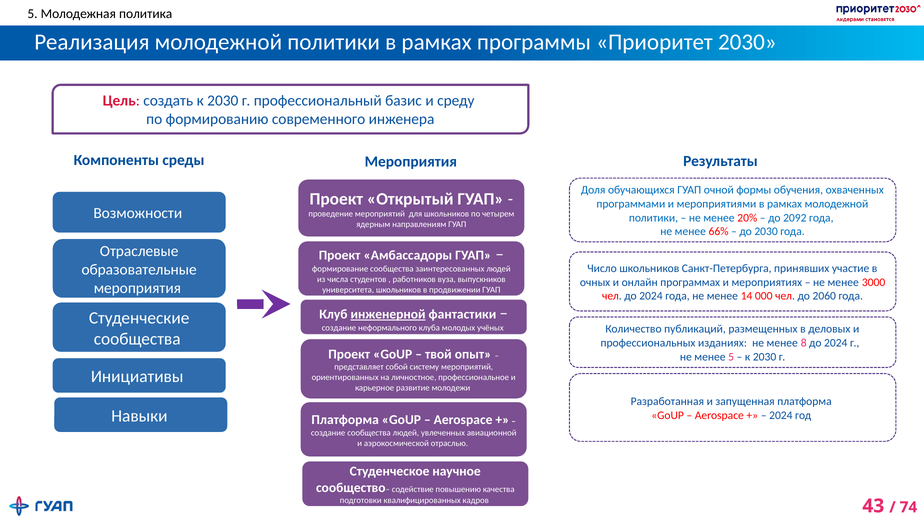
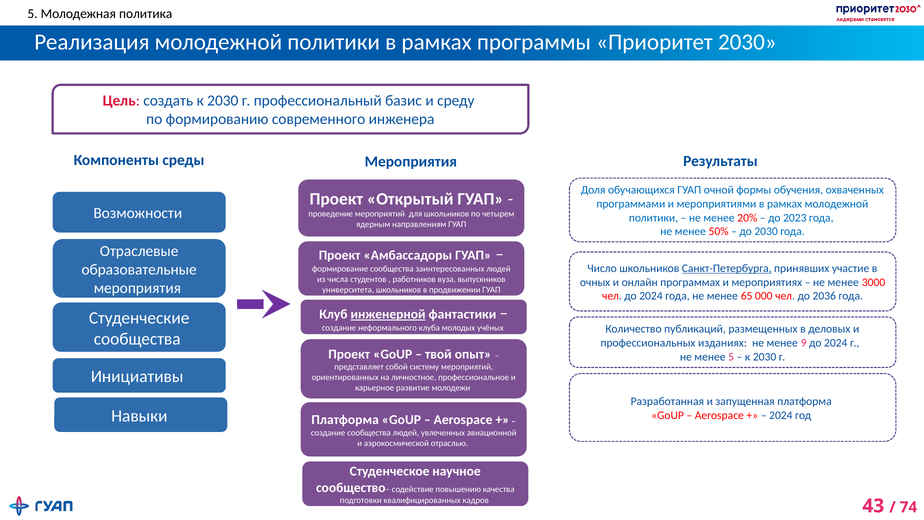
2092: 2092 -> 2023 (795, 218)
66%: 66% -> 50% (719, 231)
Санкт-Петербурга underline: none -> present (727, 268)
14: 14 -> 65 (747, 296)
2060: 2060 -> 2036 (824, 296)
8: 8 -> 9 (804, 343)
